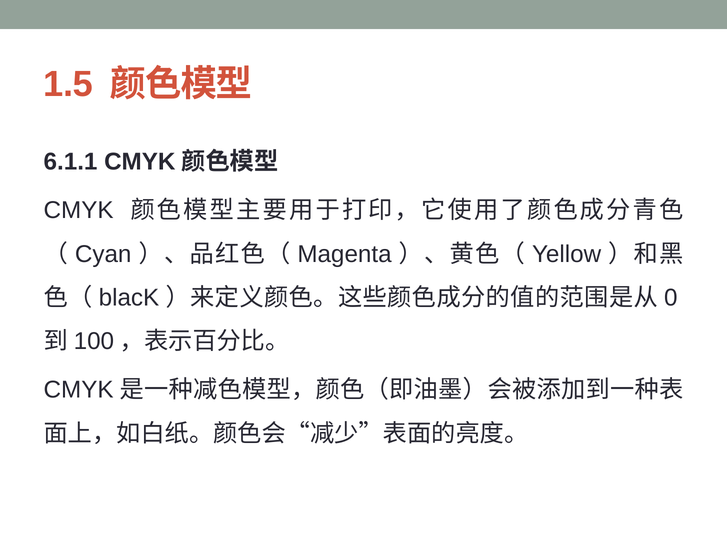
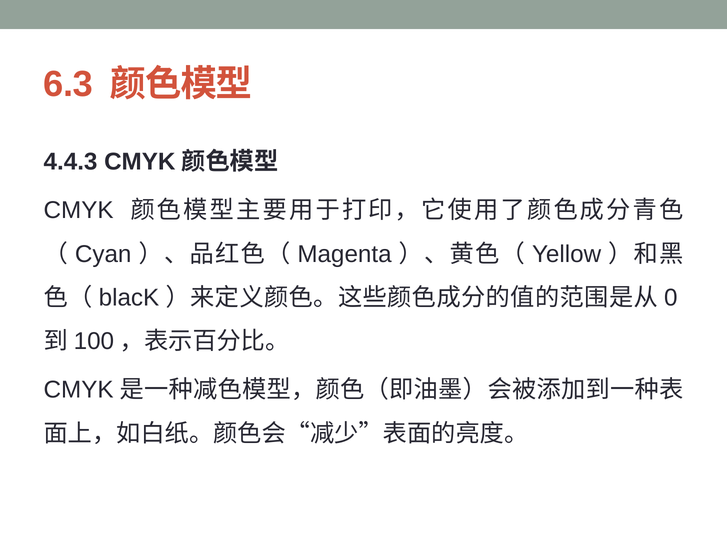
1.5: 1.5 -> 6.3 (68, 84)
6.1.1: 6.1.1 -> 4.4.3 (71, 162)
